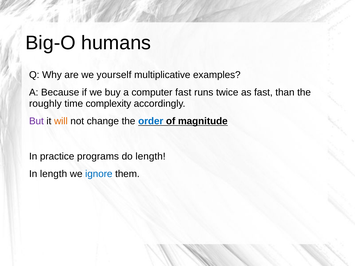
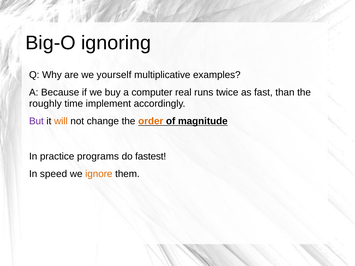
humans: humans -> ignoring (116, 43)
computer fast: fast -> real (183, 92)
complexity: complexity -> implement (108, 104)
order colour: blue -> orange (151, 121)
do length: length -> fastest (151, 156)
In length: length -> speed (54, 174)
ignore colour: blue -> orange (99, 174)
